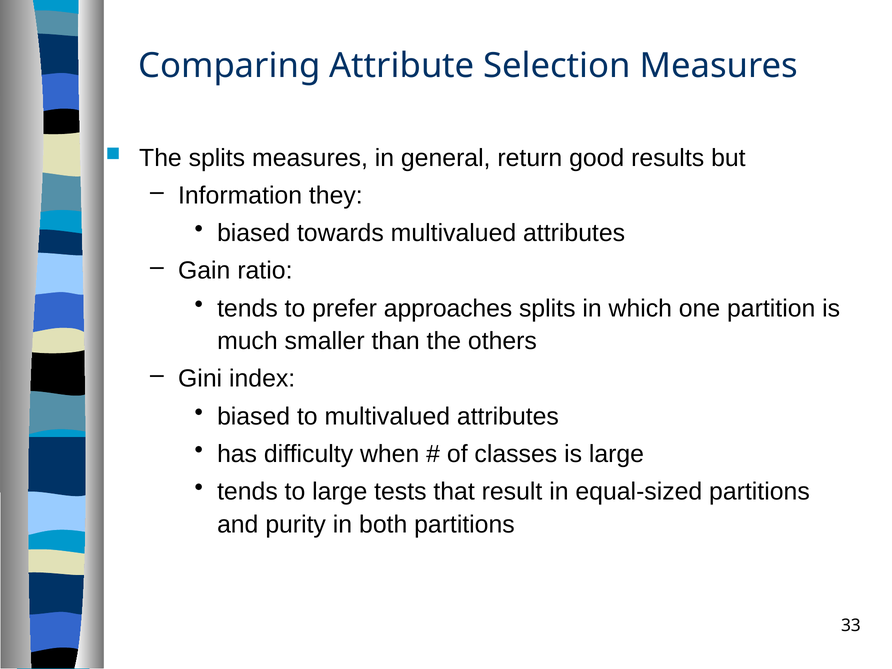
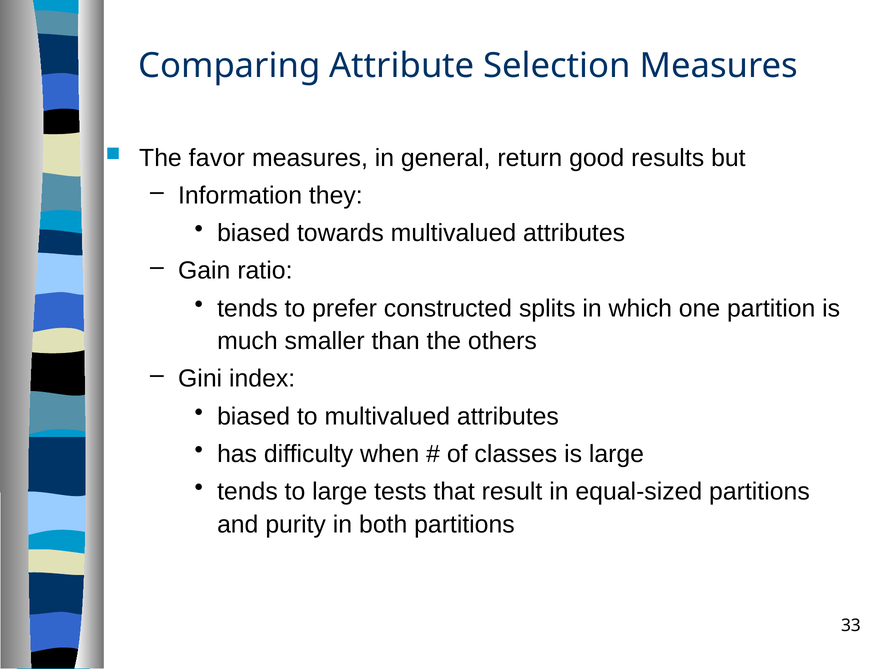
The splits: splits -> favor (217, 158)
approaches: approaches -> constructed (448, 308)
